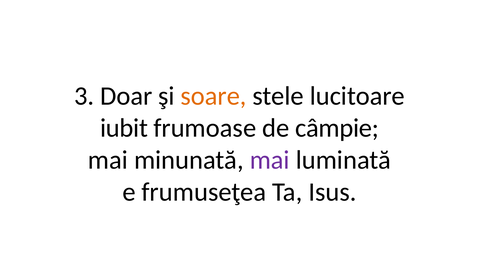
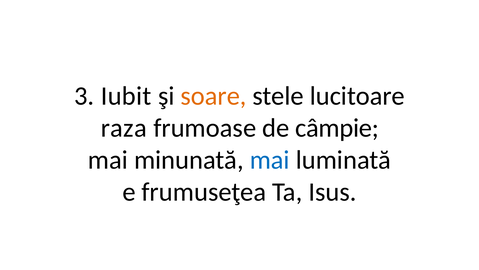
Doar: Doar -> Iubit (126, 96)
iubit: iubit -> raza (124, 128)
mai colour: purple -> blue (270, 160)
